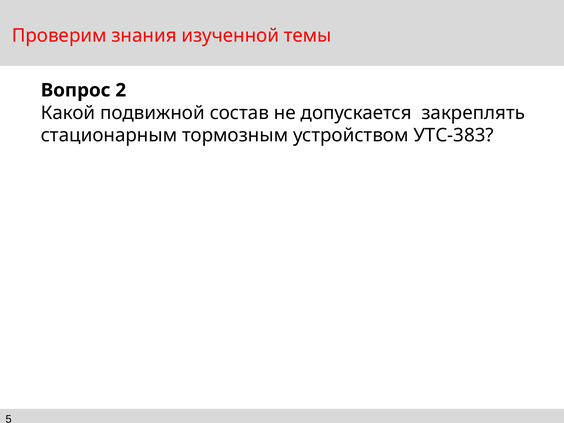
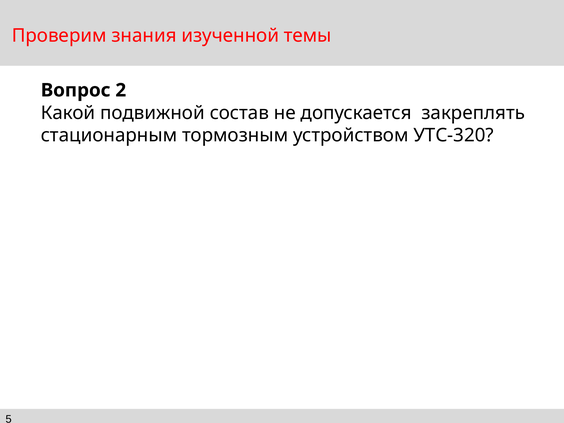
УТС-383: УТС-383 -> УТС-320 (454, 135)
